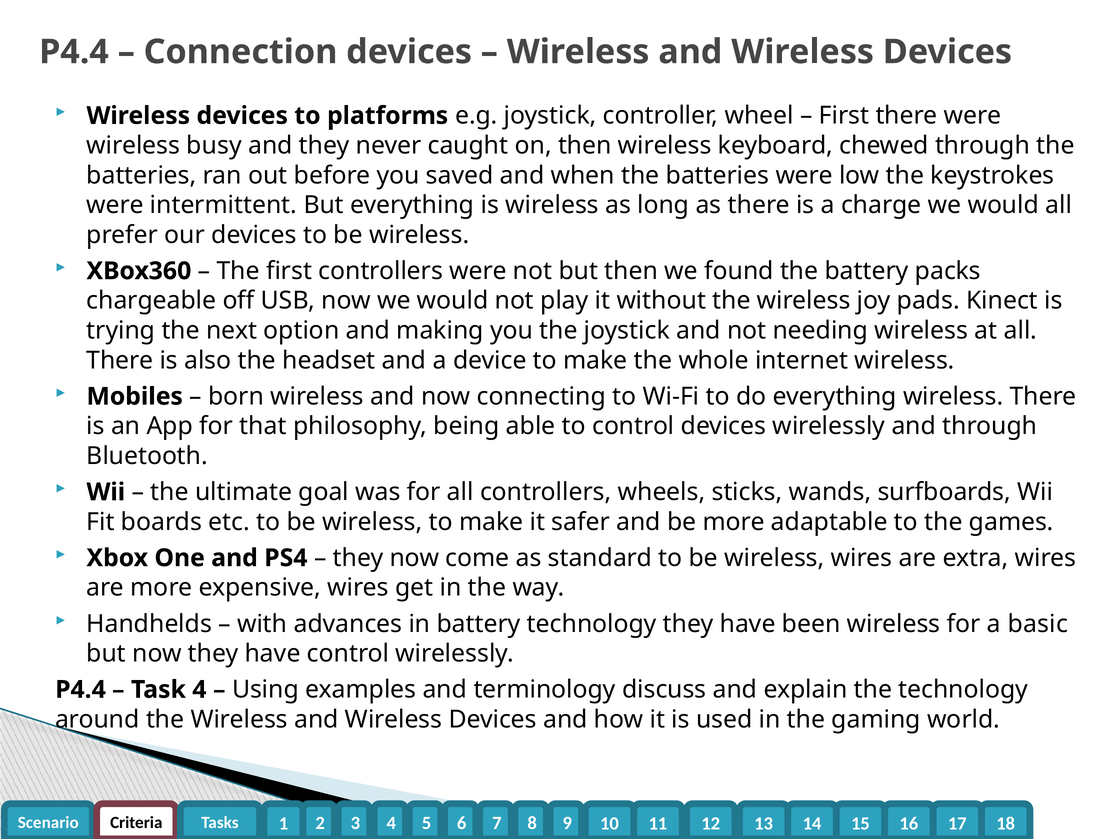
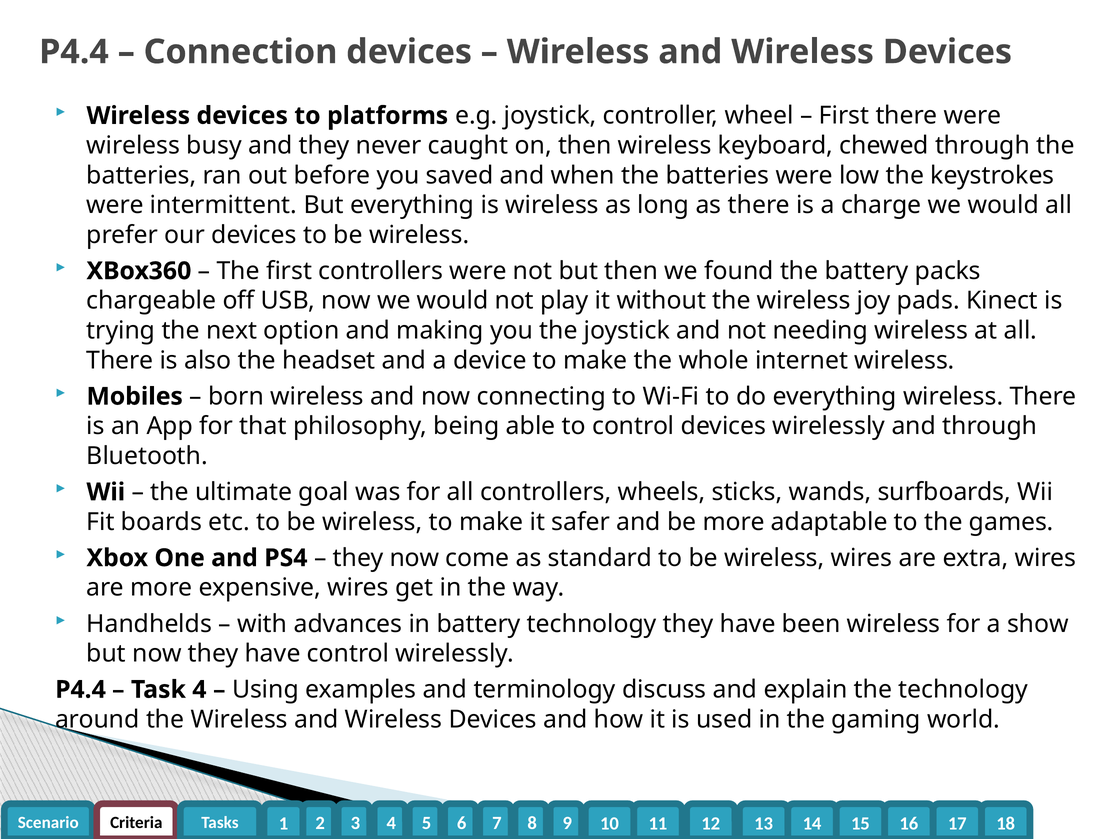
basic: basic -> show (1038, 623)
